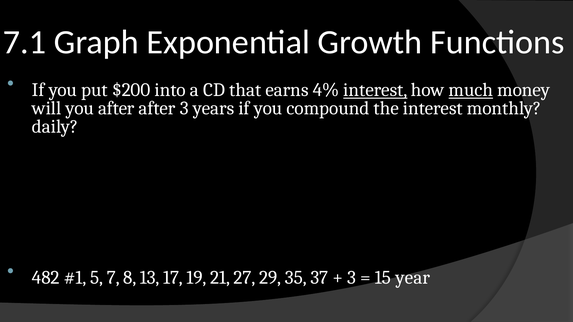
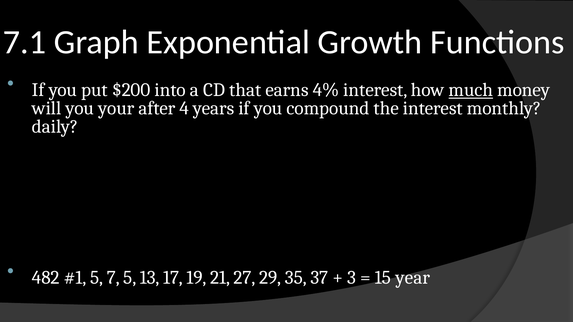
interest underline: present -> none (375, 90)
you after: after -> your (116, 108)
after 3: 3 -> 4 (184, 108)
7 8: 8 -> 5 (130, 278)
